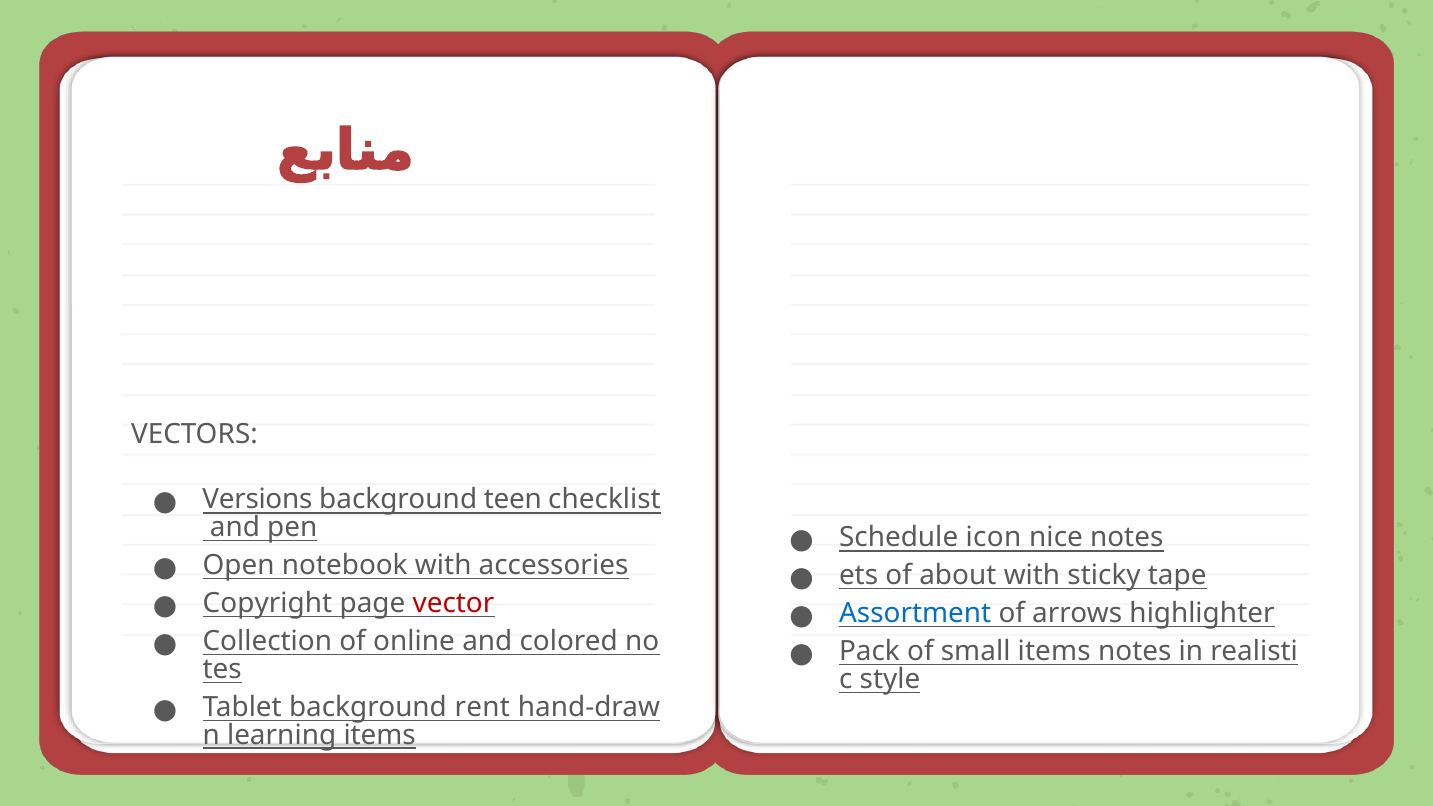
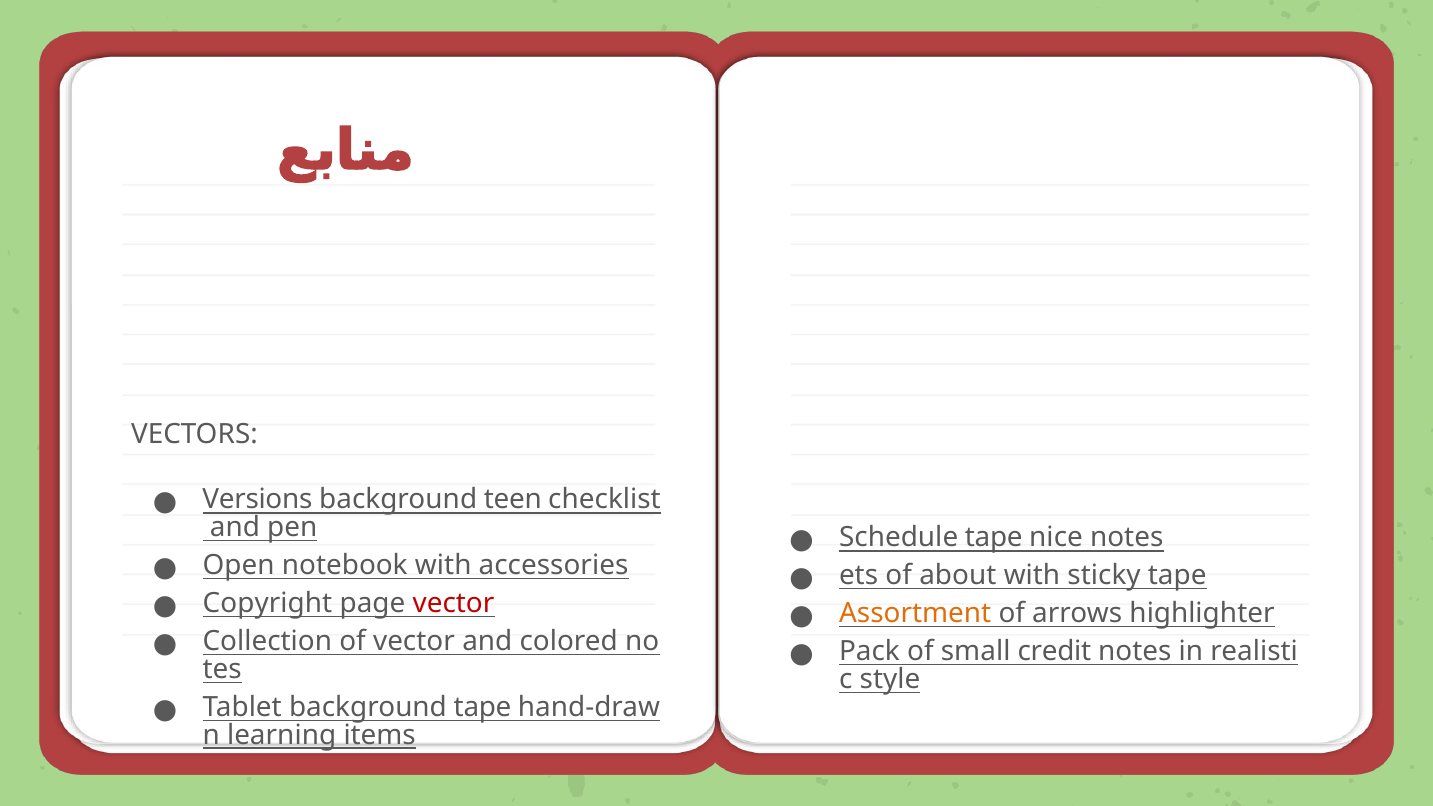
Schedule icon: icon -> tape (994, 538)
Assortment colour: blue -> orange (915, 614)
of online: online -> vector (414, 642)
small items: items -> credit (1054, 652)
background rent: rent -> tape (483, 707)
